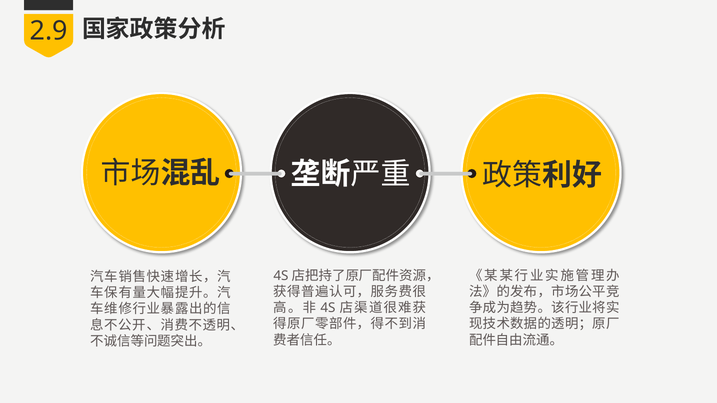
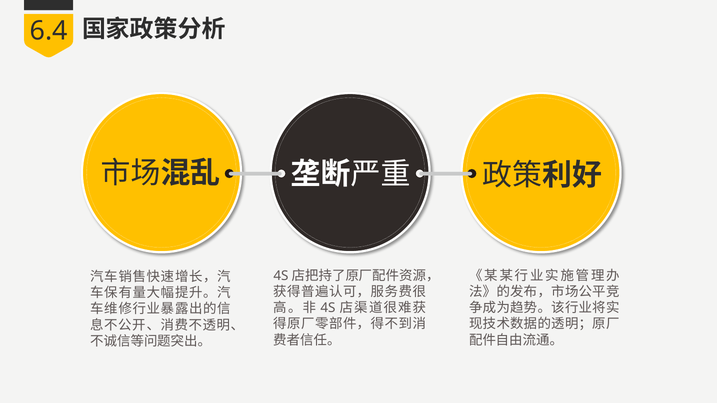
2.9: 2.9 -> 6.4 (49, 31)
